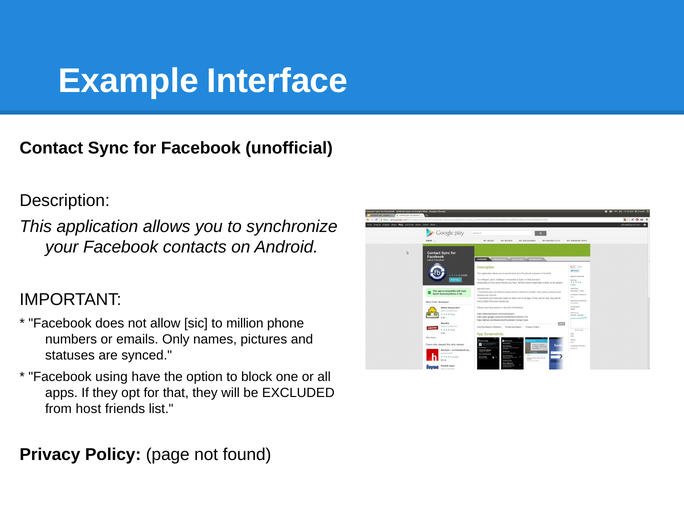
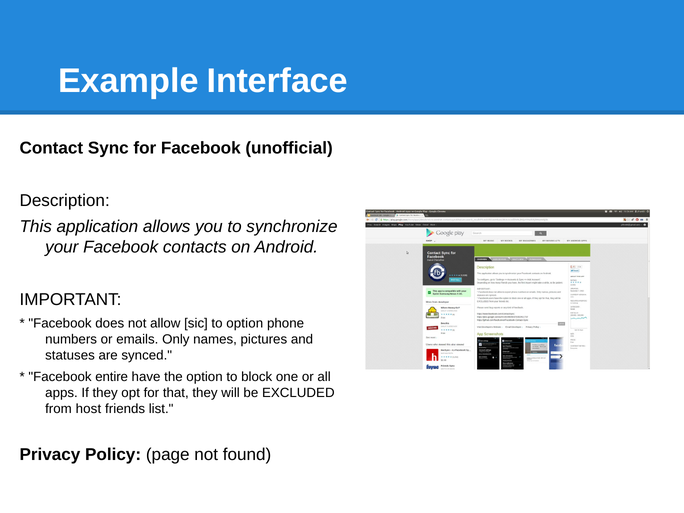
to million: million -> option (245, 323)
using: using -> entire (112, 377)
